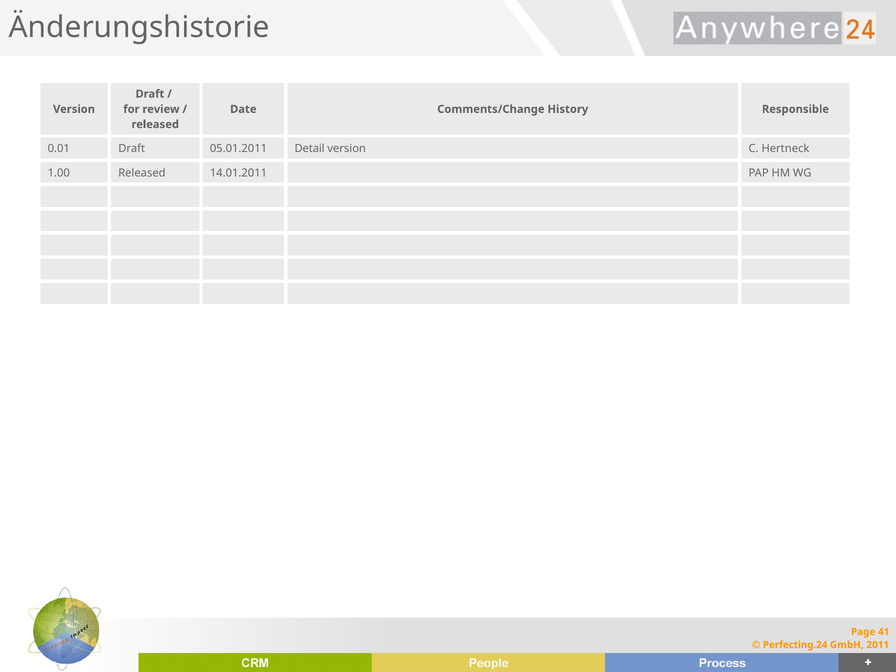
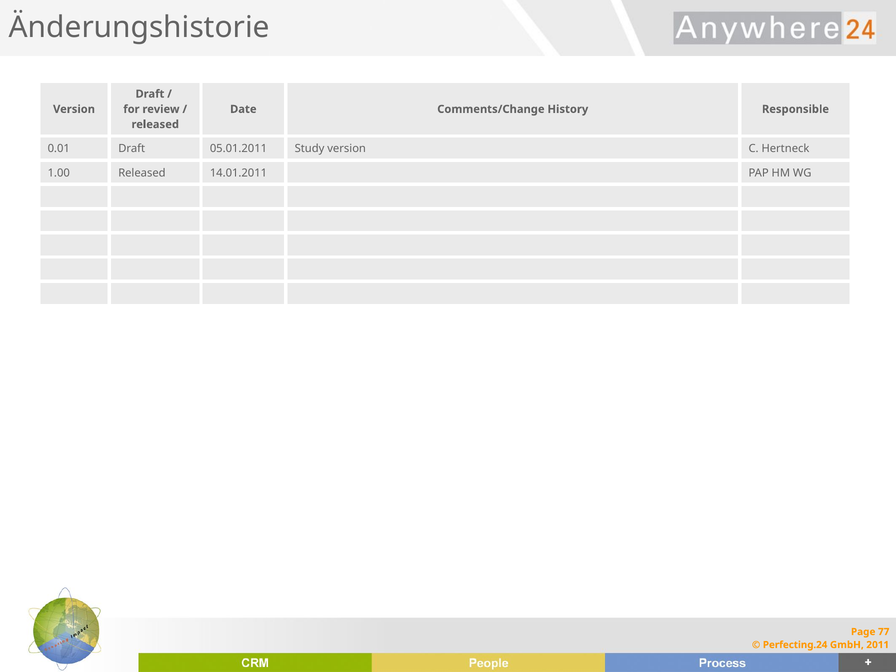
Detail: Detail -> Study (310, 149)
41: 41 -> 77 (884, 632)
